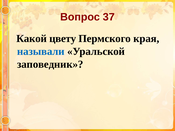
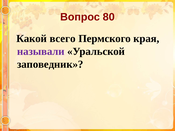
37: 37 -> 80 (109, 17)
цвету: цвету -> всего (63, 39)
называли colour: blue -> purple (41, 51)
